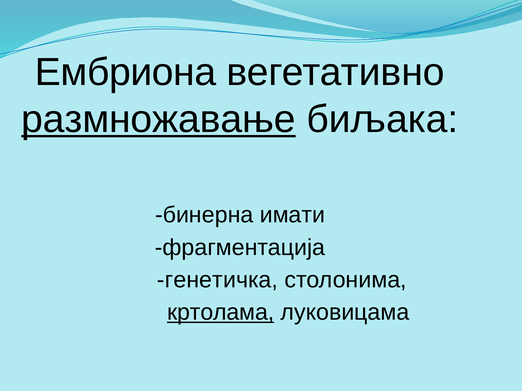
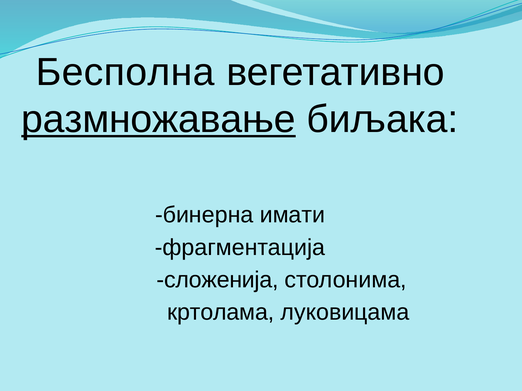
Ембриона: Ембриона -> Бесполна (125, 73)
генетичка: генетичка -> сложенија (218, 280)
кртолама underline: present -> none (221, 313)
